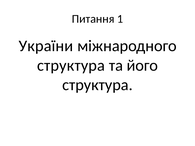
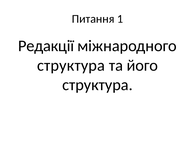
України: України -> Редакції (46, 46)
